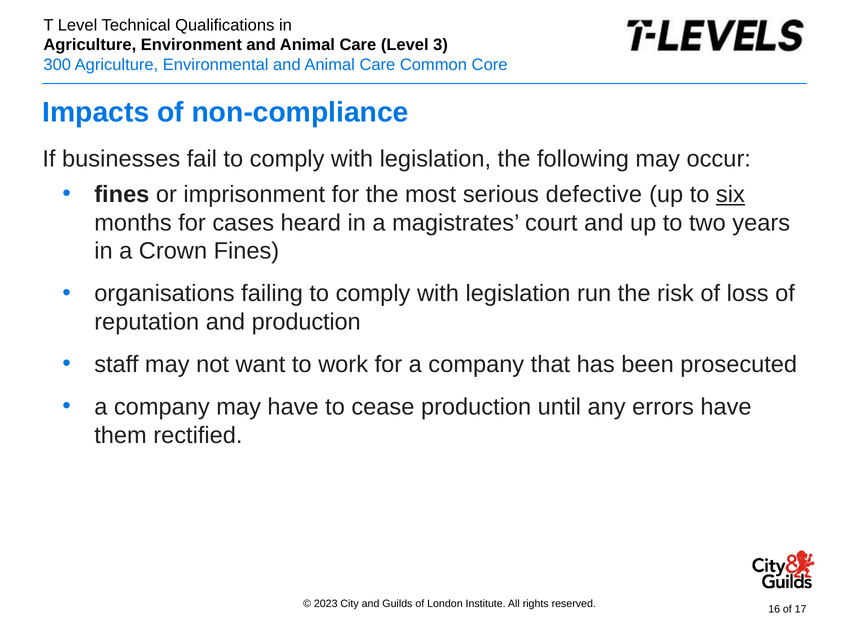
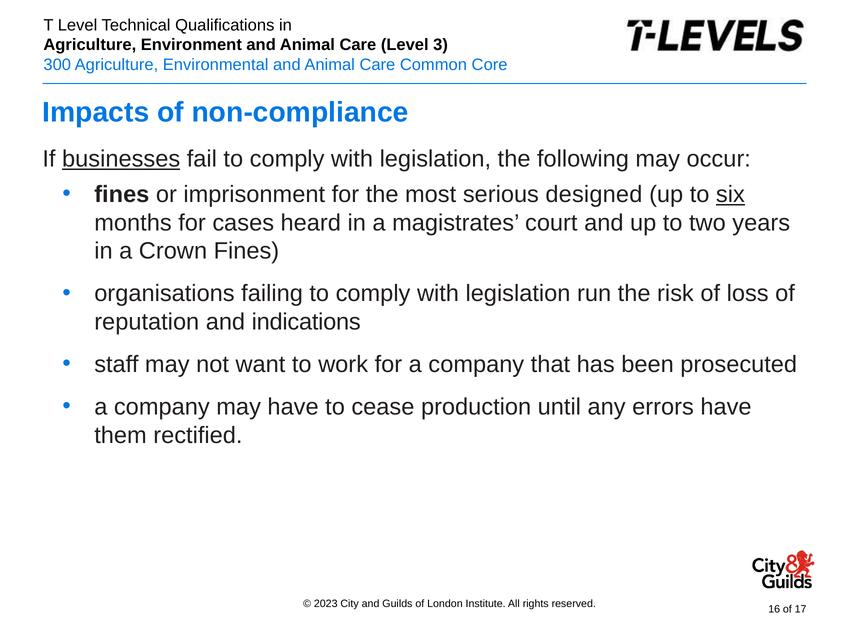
businesses underline: none -> present (121, 159)
defective: defective -> designed (594, 194)
and production: production -> indications (306, 322)
